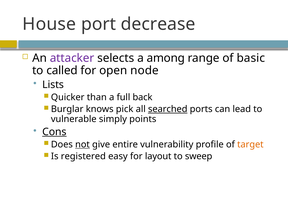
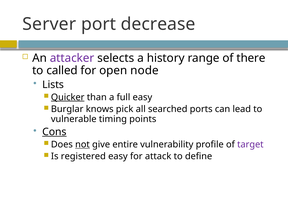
House: House -> Server (49, 24)
among: among -> history (166, 58)
basic: basic -> there (251, 58)
Quicker underline: none -> present (68, 97)
full back: back -> easy (142, 97)
searched underline: present -> none (168, 109)
simply: simply -> timing (113, 119)
target colour: orange -> purple (250, 144)
layout: layout -> attack (158, 156)
sweep: sweep -> define (199, 156)
